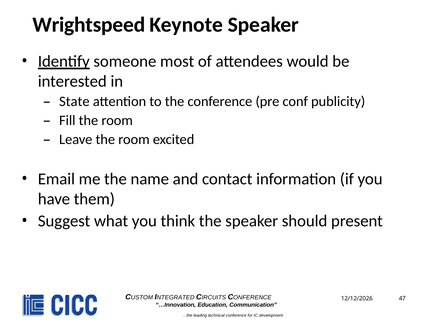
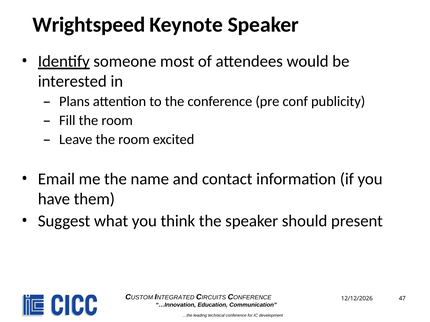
State: State -> Plans (74, 102)
